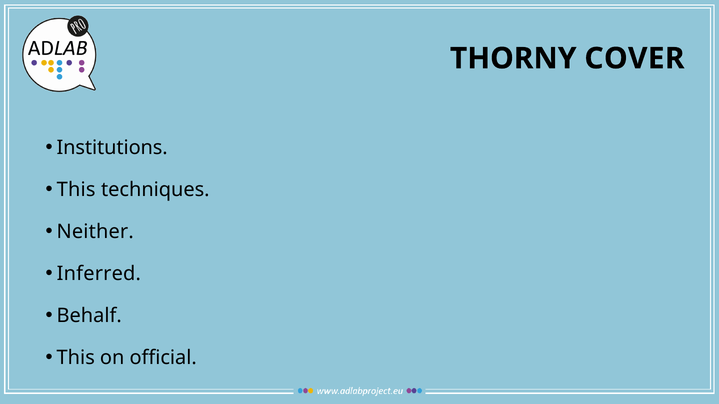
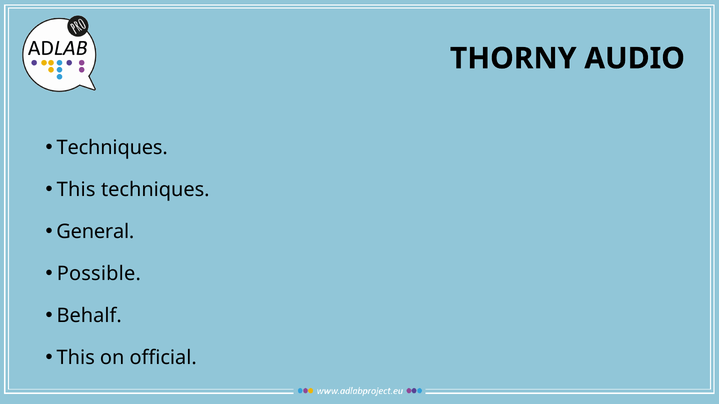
COVER: COVER -> AUDIO (635, 59)
Institutions: Institutions -> Techniques (112, 148)
Neither: Neither -> General (95, 232)
Inferred: Inferred -> Possible (99, 274)
